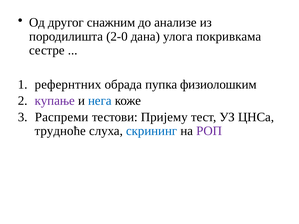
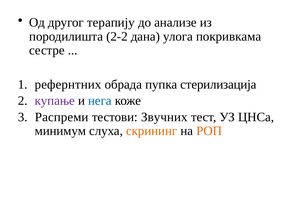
снажним: снажним -> терапију (111, 23)
2-0: 2-0 -> 2-2 (117, 36)
физиолошким: физиолошким -> стерилизација (218, 85)
Пријему: Пријему -> Звучних (164, 117)
трудноће: трудноће -> минимум (60, 131)
скрининг colour: blue -> orange (152, 131)
РОП colour: purple -> orange (209, 131)
